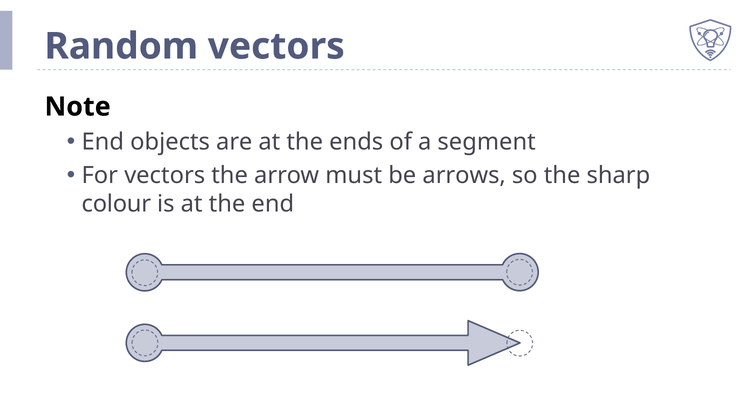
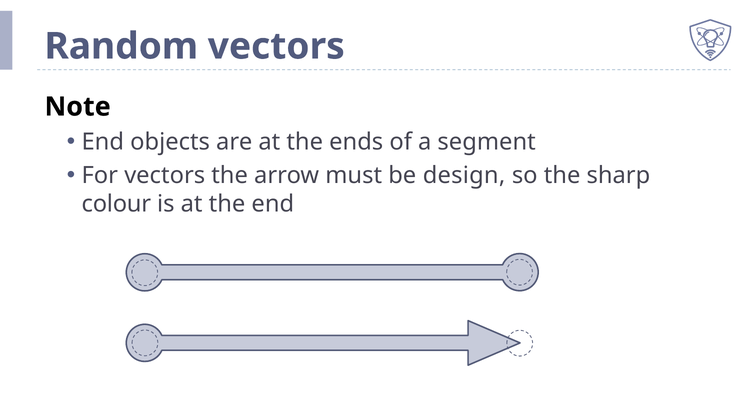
arrows: arrows -> design (464, 176)
